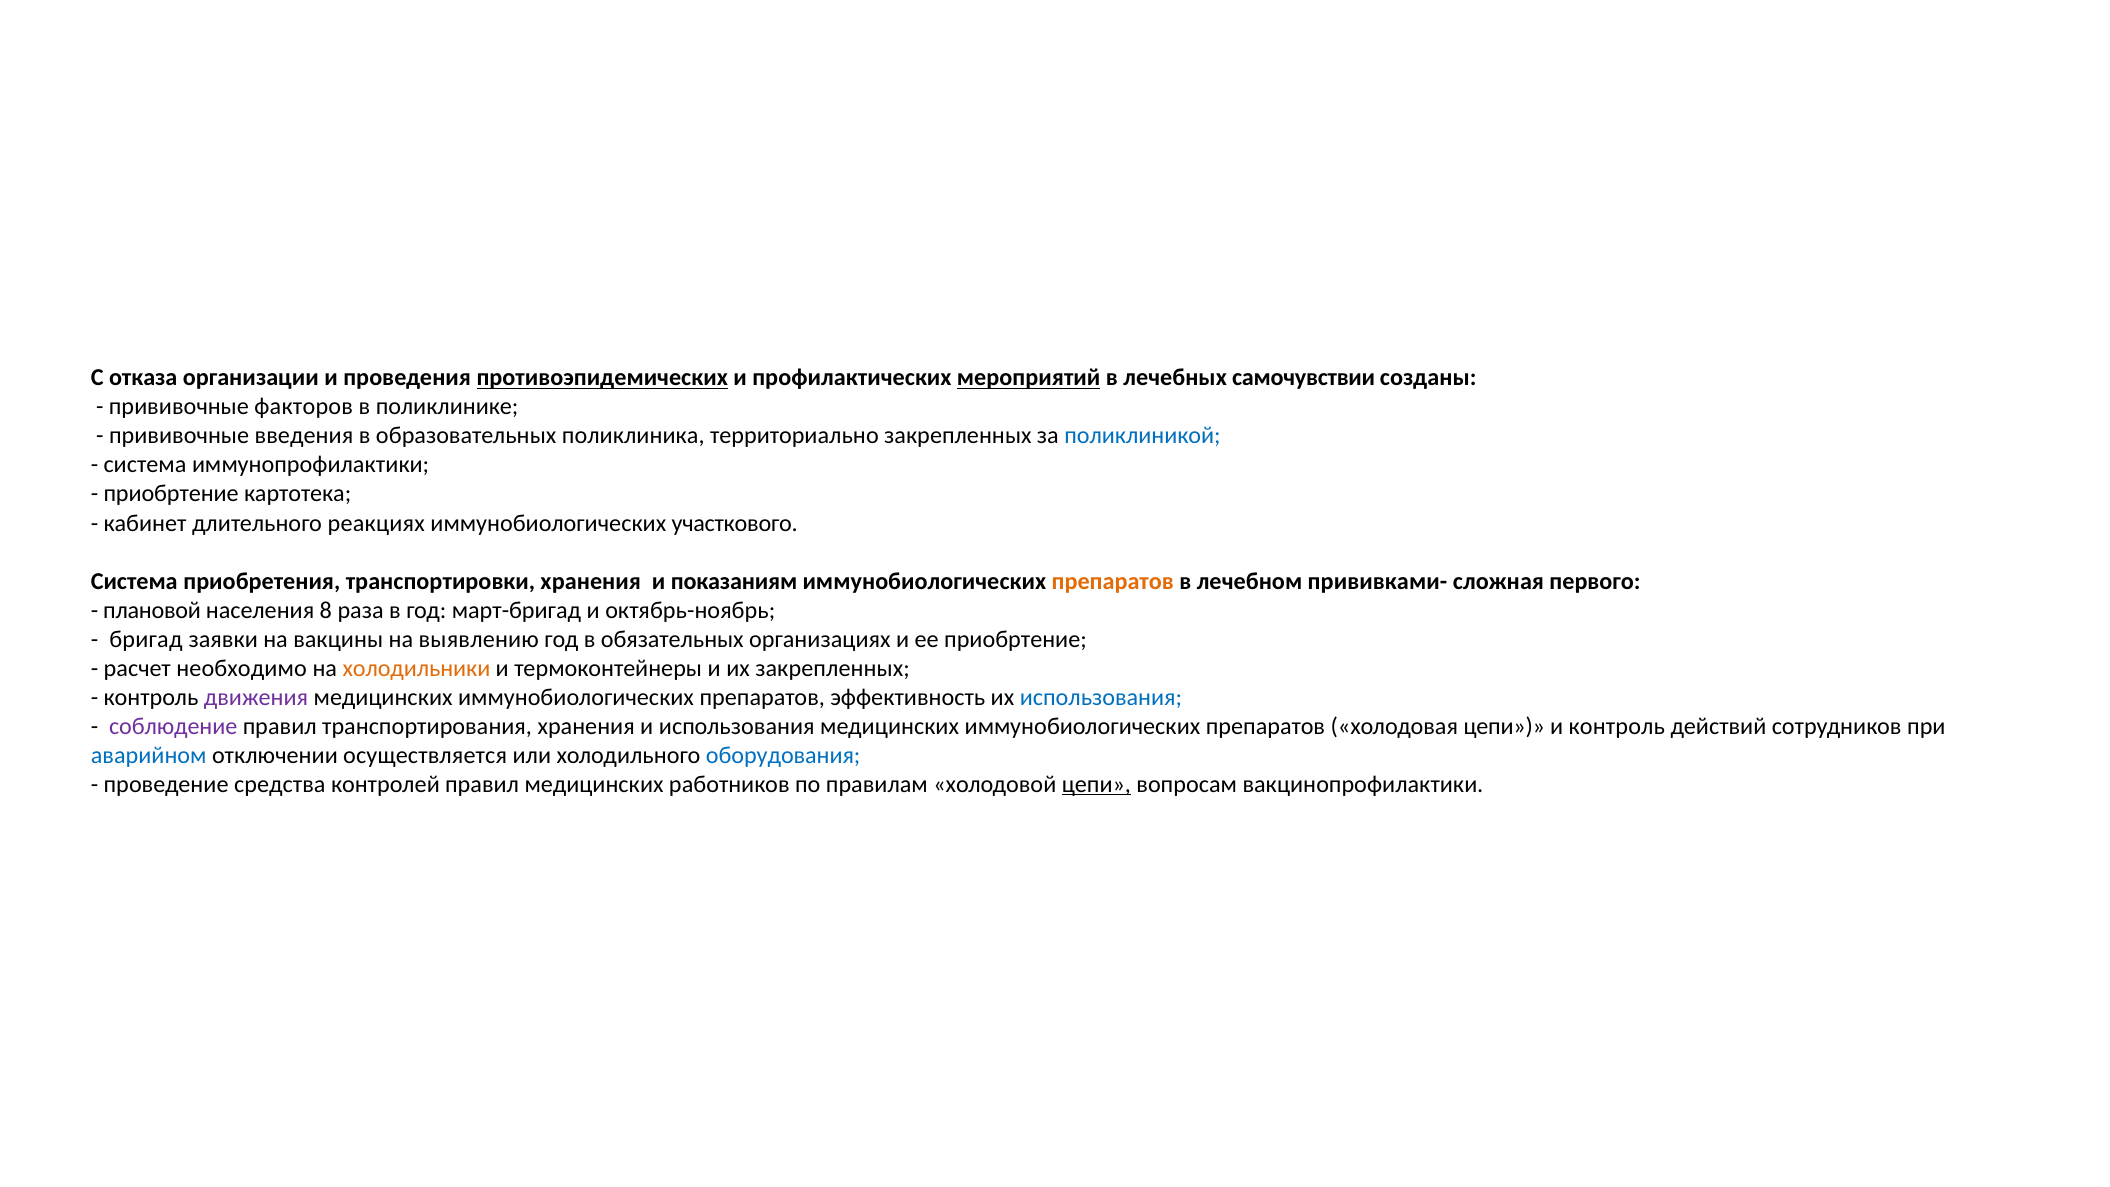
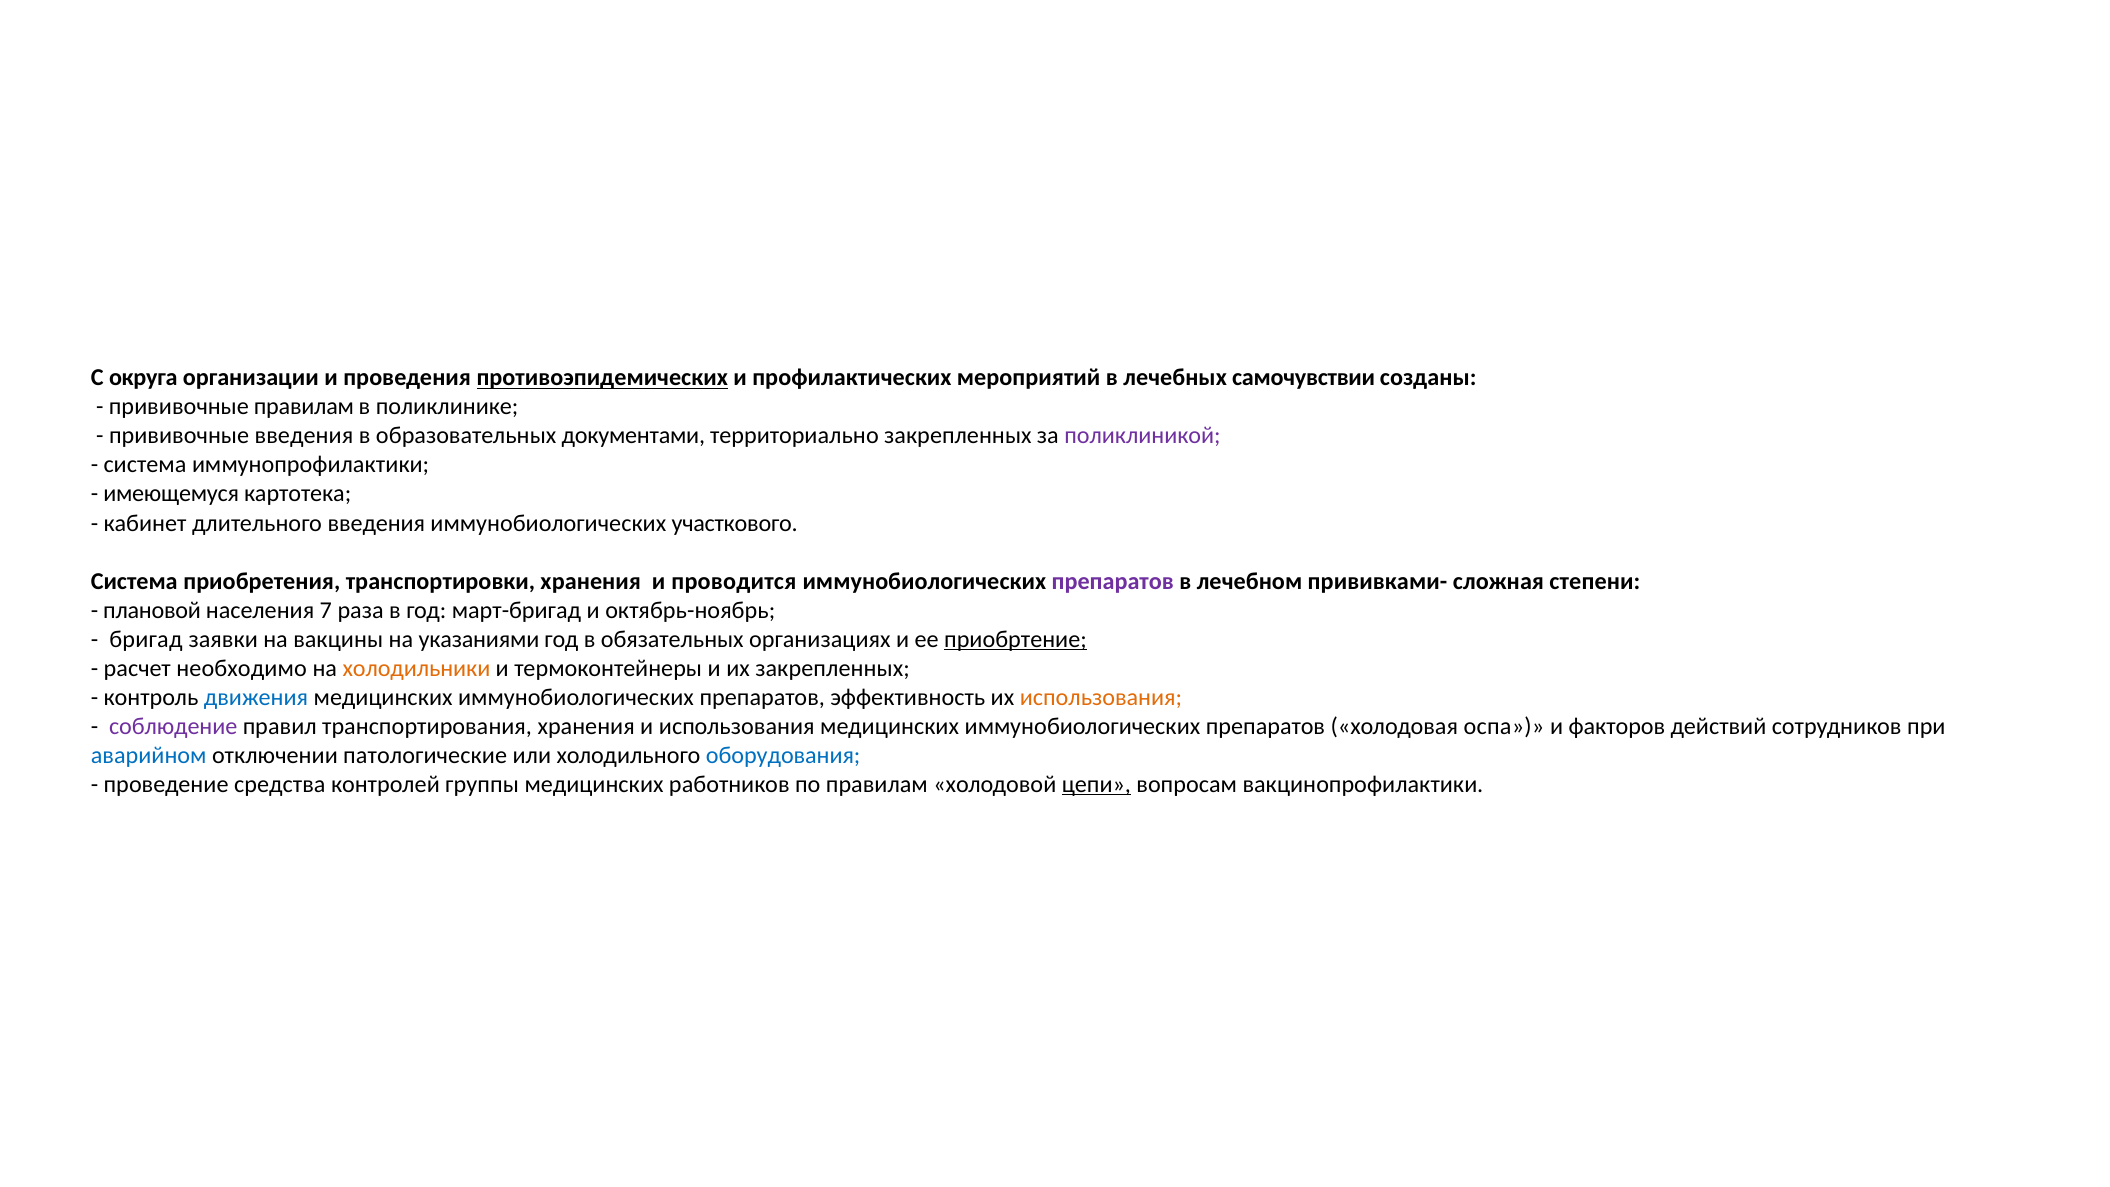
отказа: отказа -> округа (143, 378)
мероприятий underline: present -> none (1029, 378)
прививочные факторов: факторов -> правилам (304, 407)
поликлиника: поликлиника -> документами (633, 436)
поликлиникой colour: blue -> purple (1143, 436)
приобртение: приобртение -> имеющемуся (171, 494)
длительного реакциях: реакциях -> введения (376, 523)
показаниям: показаниям -> проводится (734, 581)
препаратов colour: orange -> purple (1113, 581)
первого: первого -> степени (1595, 581)
8: 8 -> 7 (326, 610)
выявлению: выявлению -> указаниями (479, 639)
приобртение underline: none -> present (1015, 639)
движения colour: purple -> blue (256, 697)
использования colour: blue -> orange (1101, 697)
холодовая цепи: цепи -> оспа (1504, 726)
и контроль: контроль -> факторов (1617, 726)
осуществляется: осуществляется -> патологические (425, 755)
контролей правил: правил -> группы (482, 784)
